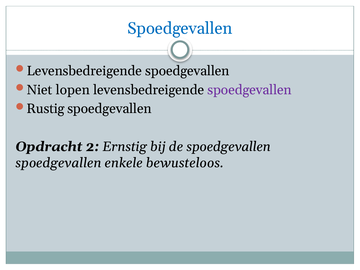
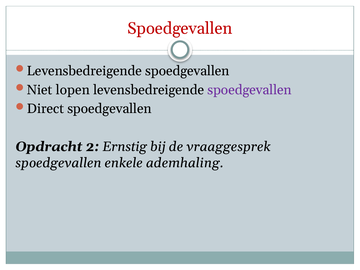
Spoedgevallen colour: blue -> red (180, 28)
Rustig: Rustig -> Direct (45, 109)
de spoedgevallen: spoedgevallen -> vraaggesprek (229, 147)
bewusteloos: bewusteloos -> ademhaling (185, 163)
